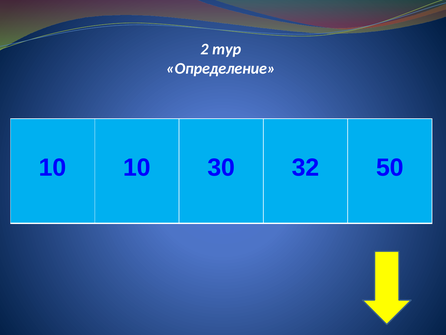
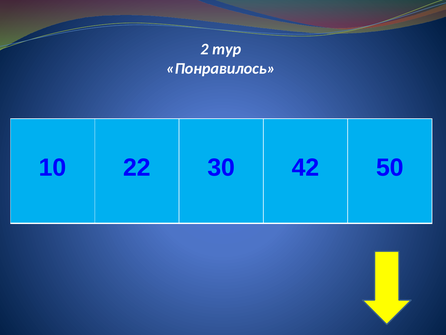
Определение: Определение -> Понравилось (221, 68)
10 10: 10 -> 22 (137, 168)
32: 32 -> 42 (306, 168)
